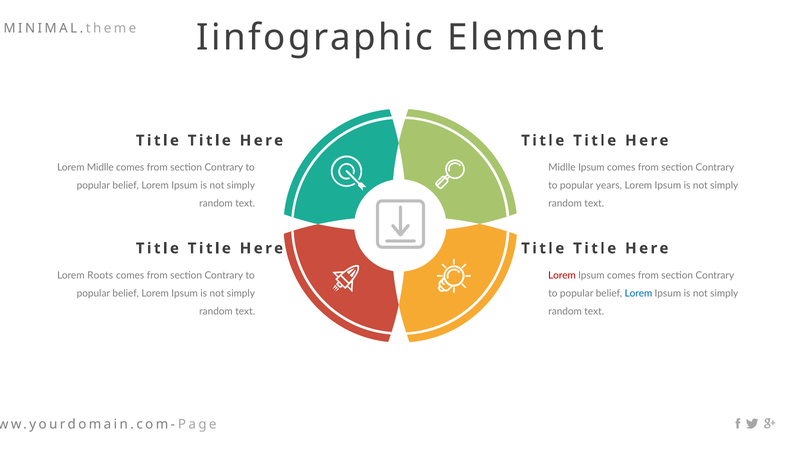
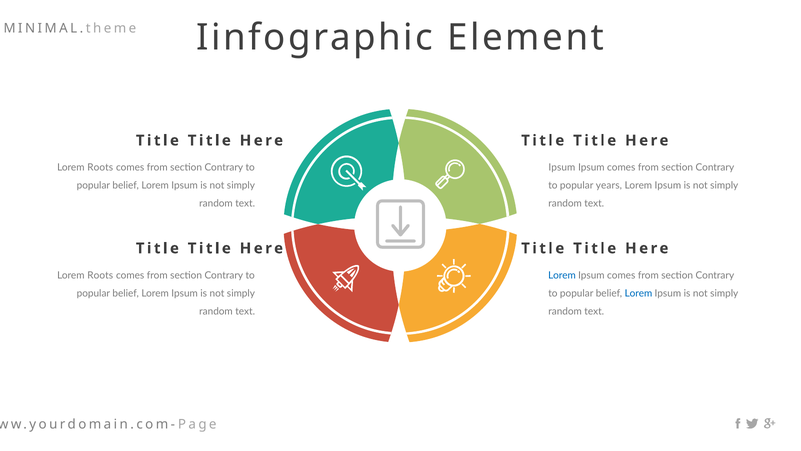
Midlle: Midlle -> Roots (100, 167)
Midlle: Midlle -> Ipsum (562, 167)
Lorem colour: red -> blue (562, 275)
